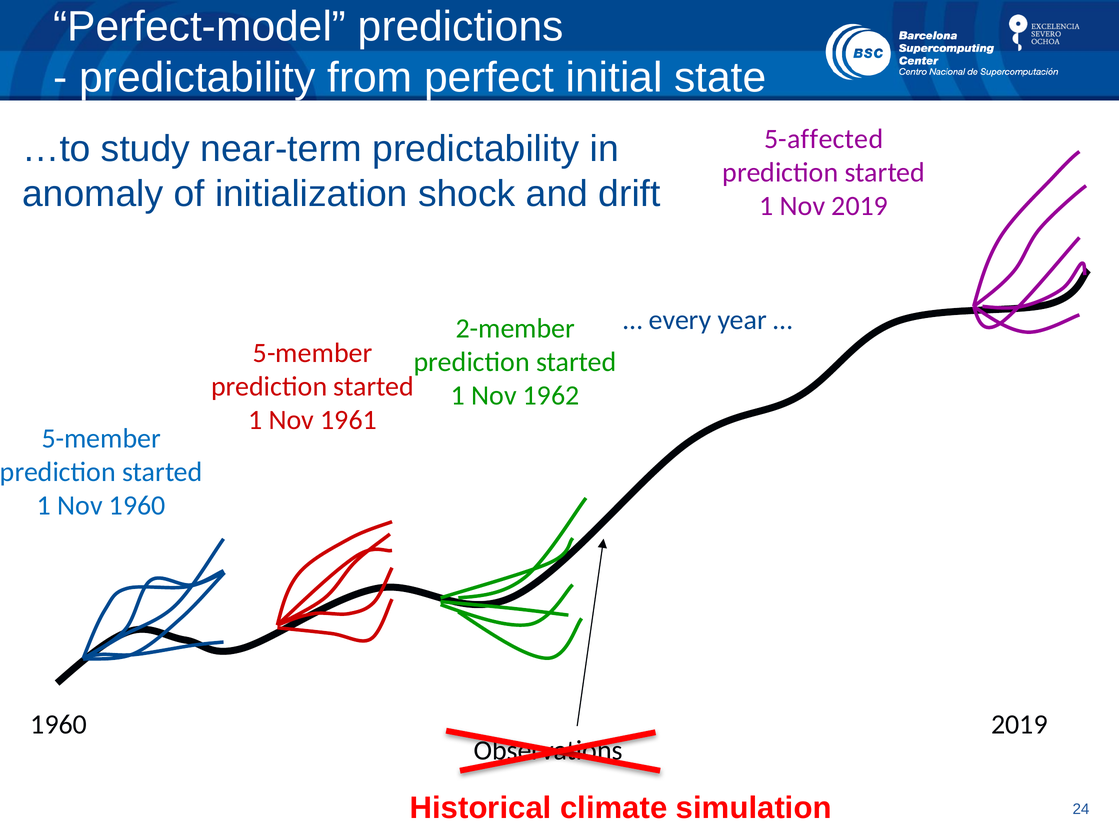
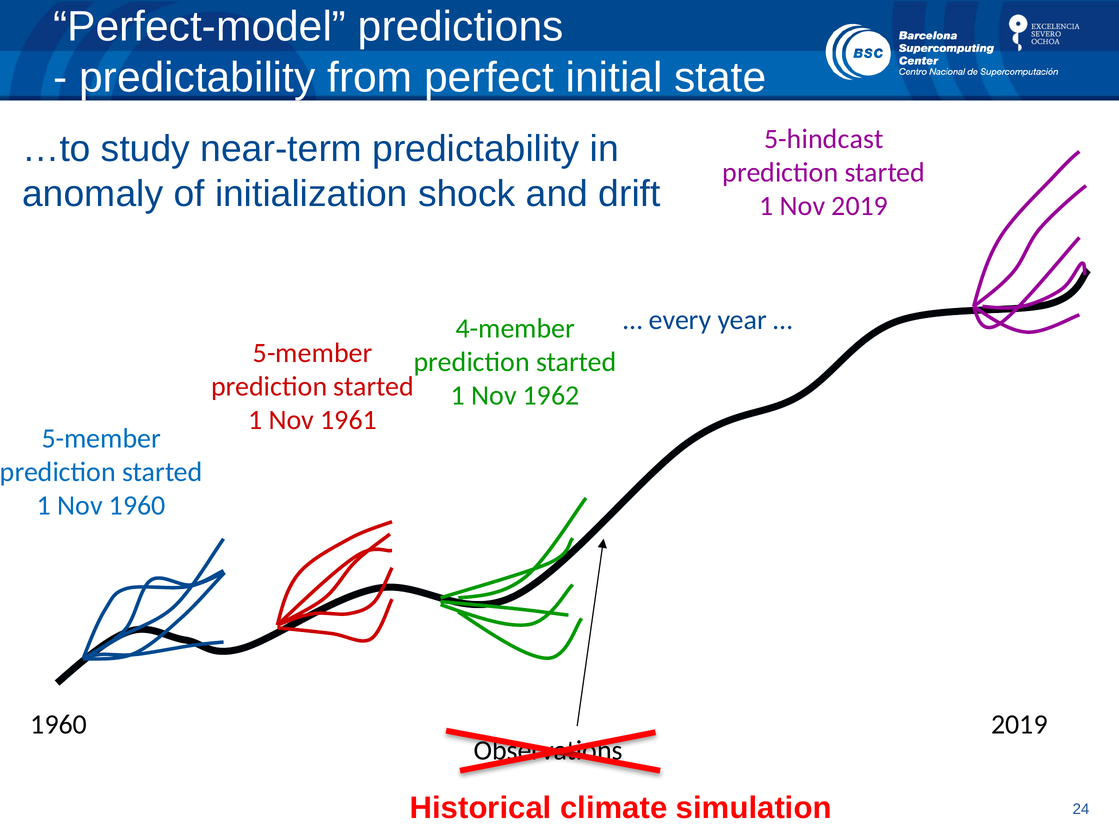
5-affected: 5-affected -> 5-hindcast (824, 139)
2-member: 2-member -> 4-member (515, 329)
